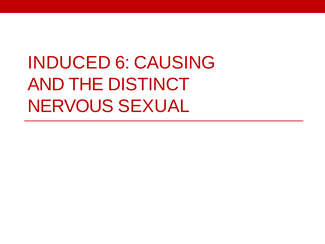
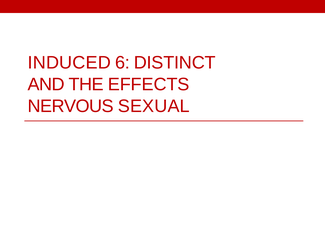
CAUSING: CAUSING -> DISTINCT (175, 63)
DISTINCT: DISTINCT -> EFFECTS (149, 84)
